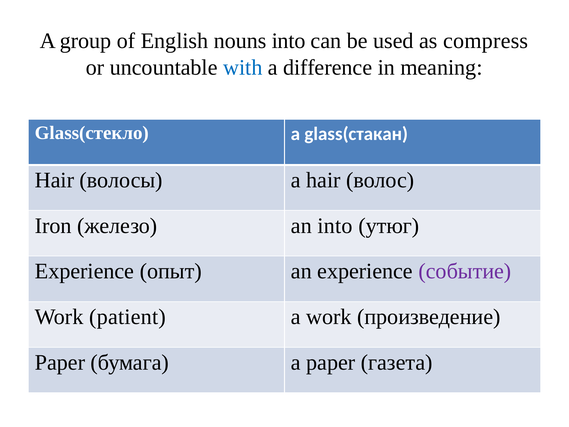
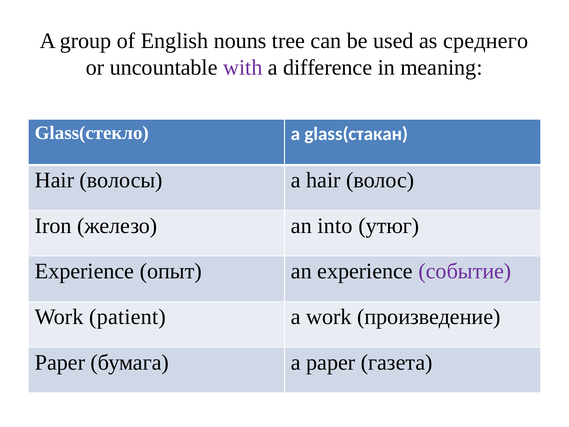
nouns into: into -> tree (289, 41)
compress: compress -> среднего (486, 41)
with colour: blue -> purple (243, 67)
